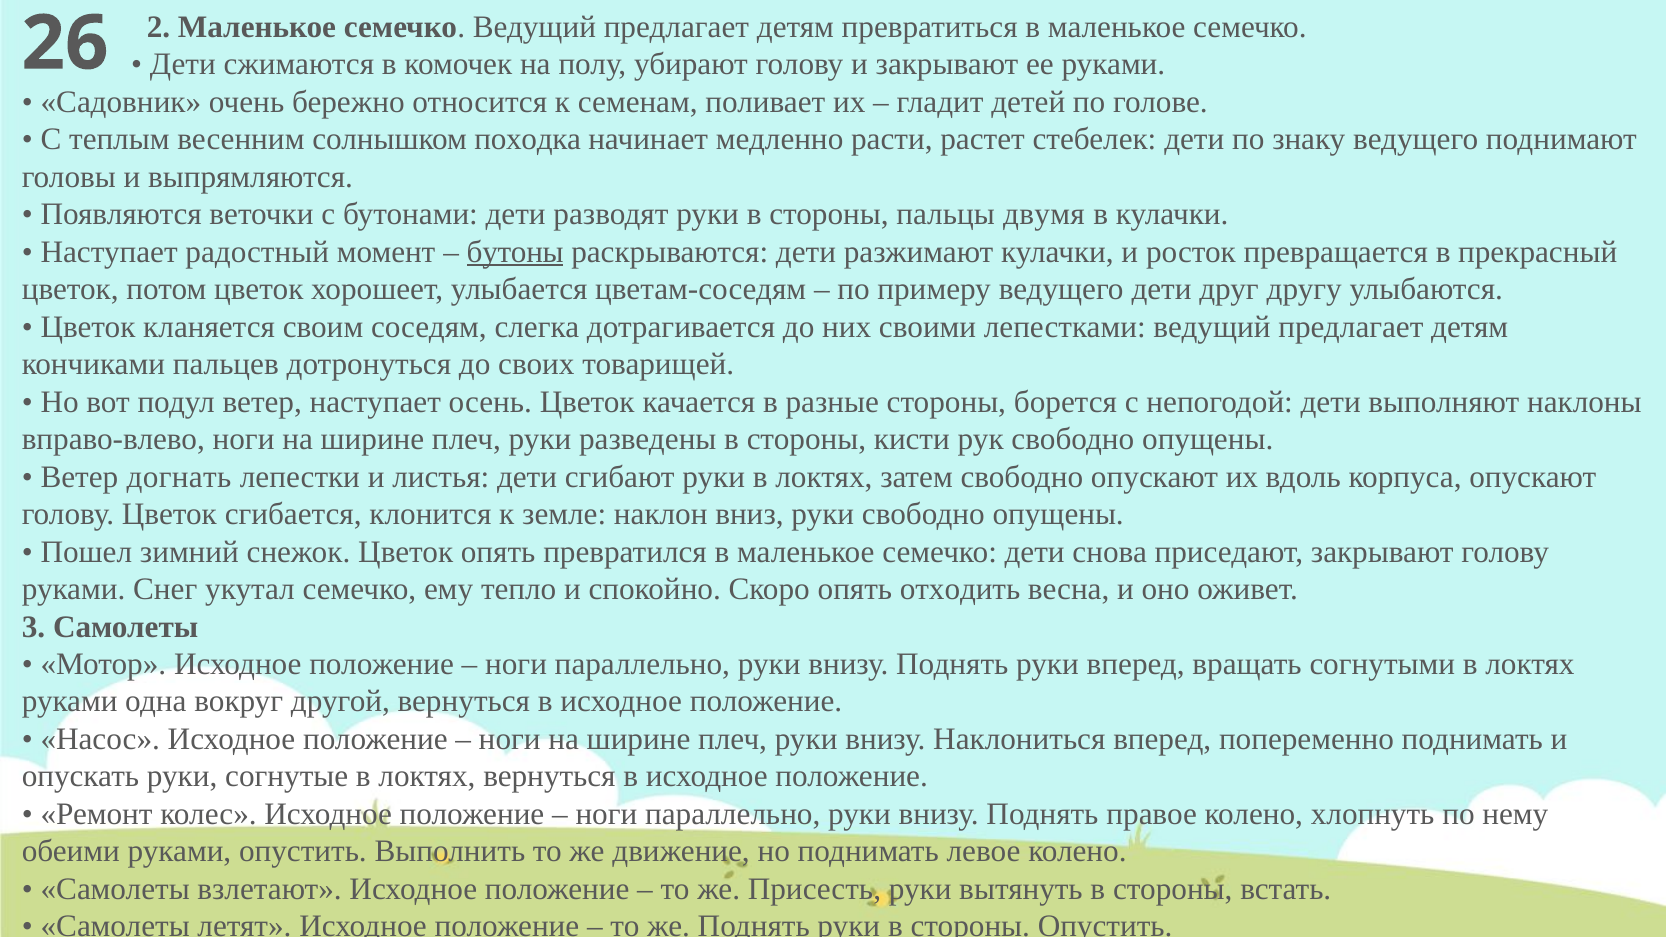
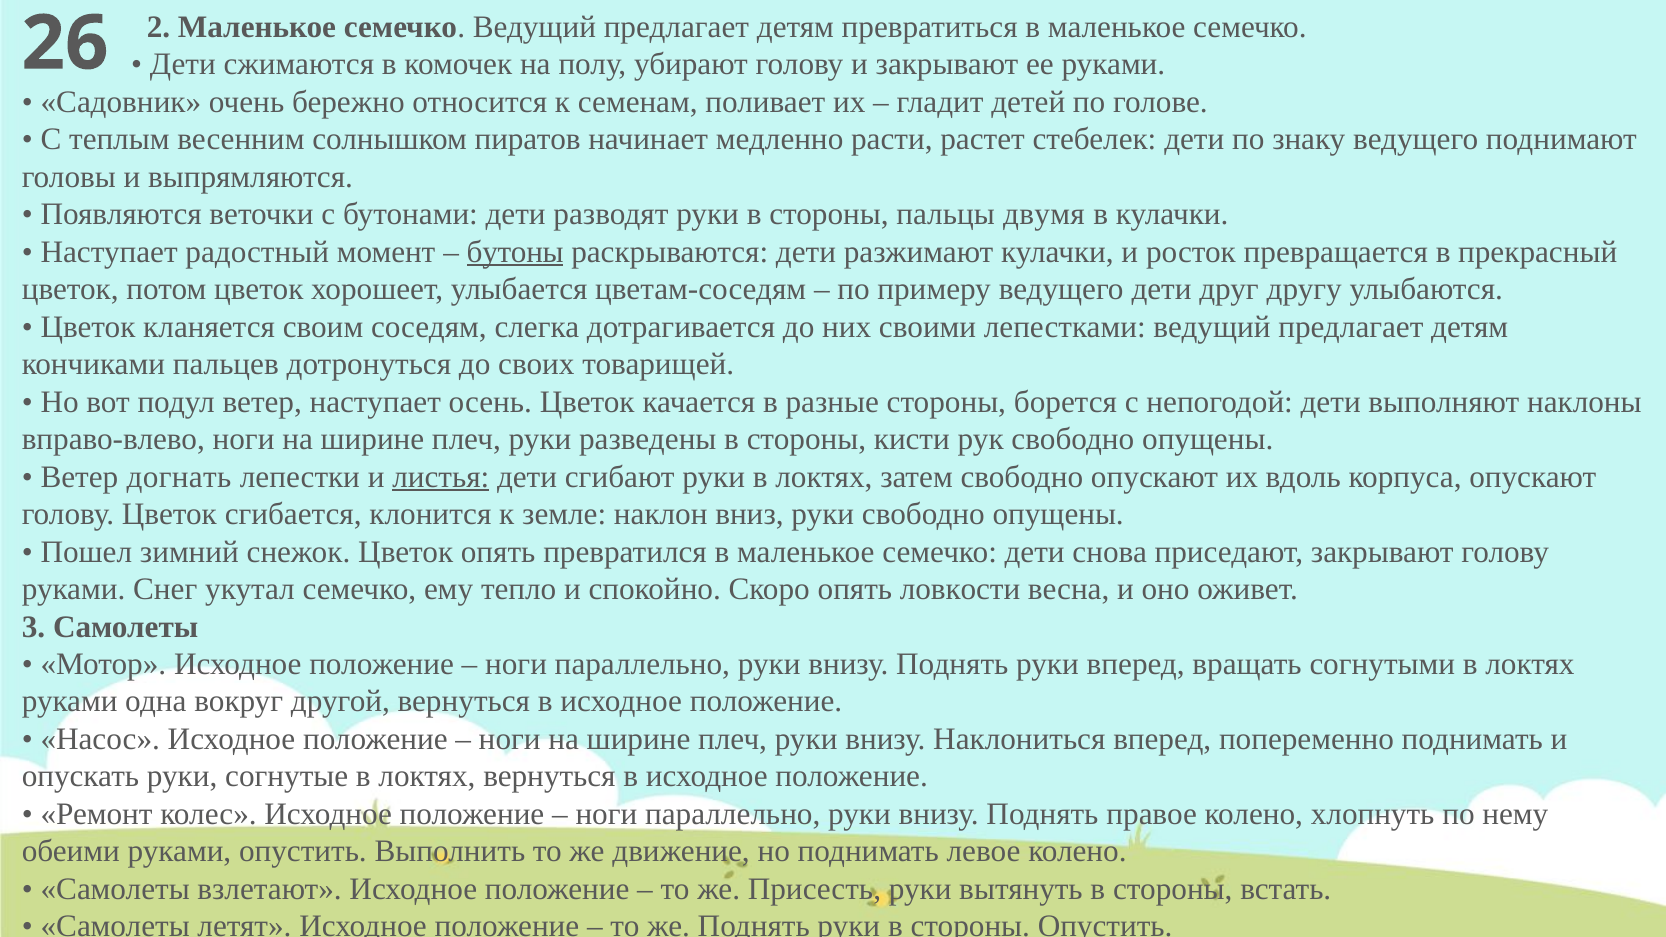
походка: походка -> пиратов (528, 139)
листья underline: none -> present (441, 477)
отходить: отходить -> ловкости (960, 589)
